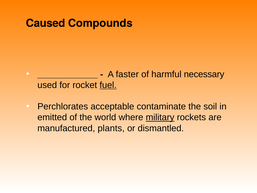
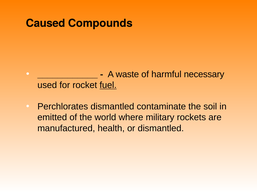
faster: faster -> waste (127, 74)
Perchlorates acceptable: acceptable -> dismantled (112, 106)
military underline: present -> none (160, 117)
plants: plants -> health (111, 128)
